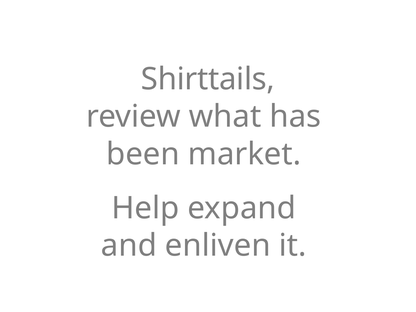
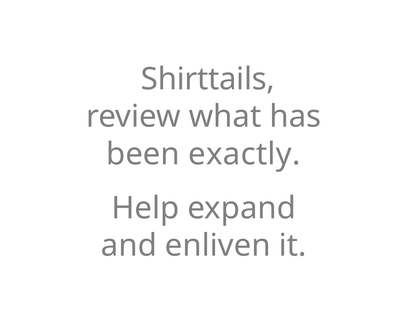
market: market -> exactly (244, 154)
